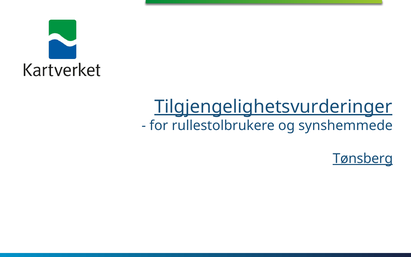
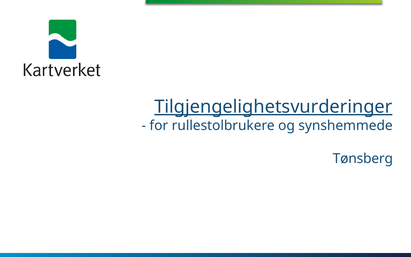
Tønsberg underline: present -> none (363, 158)
